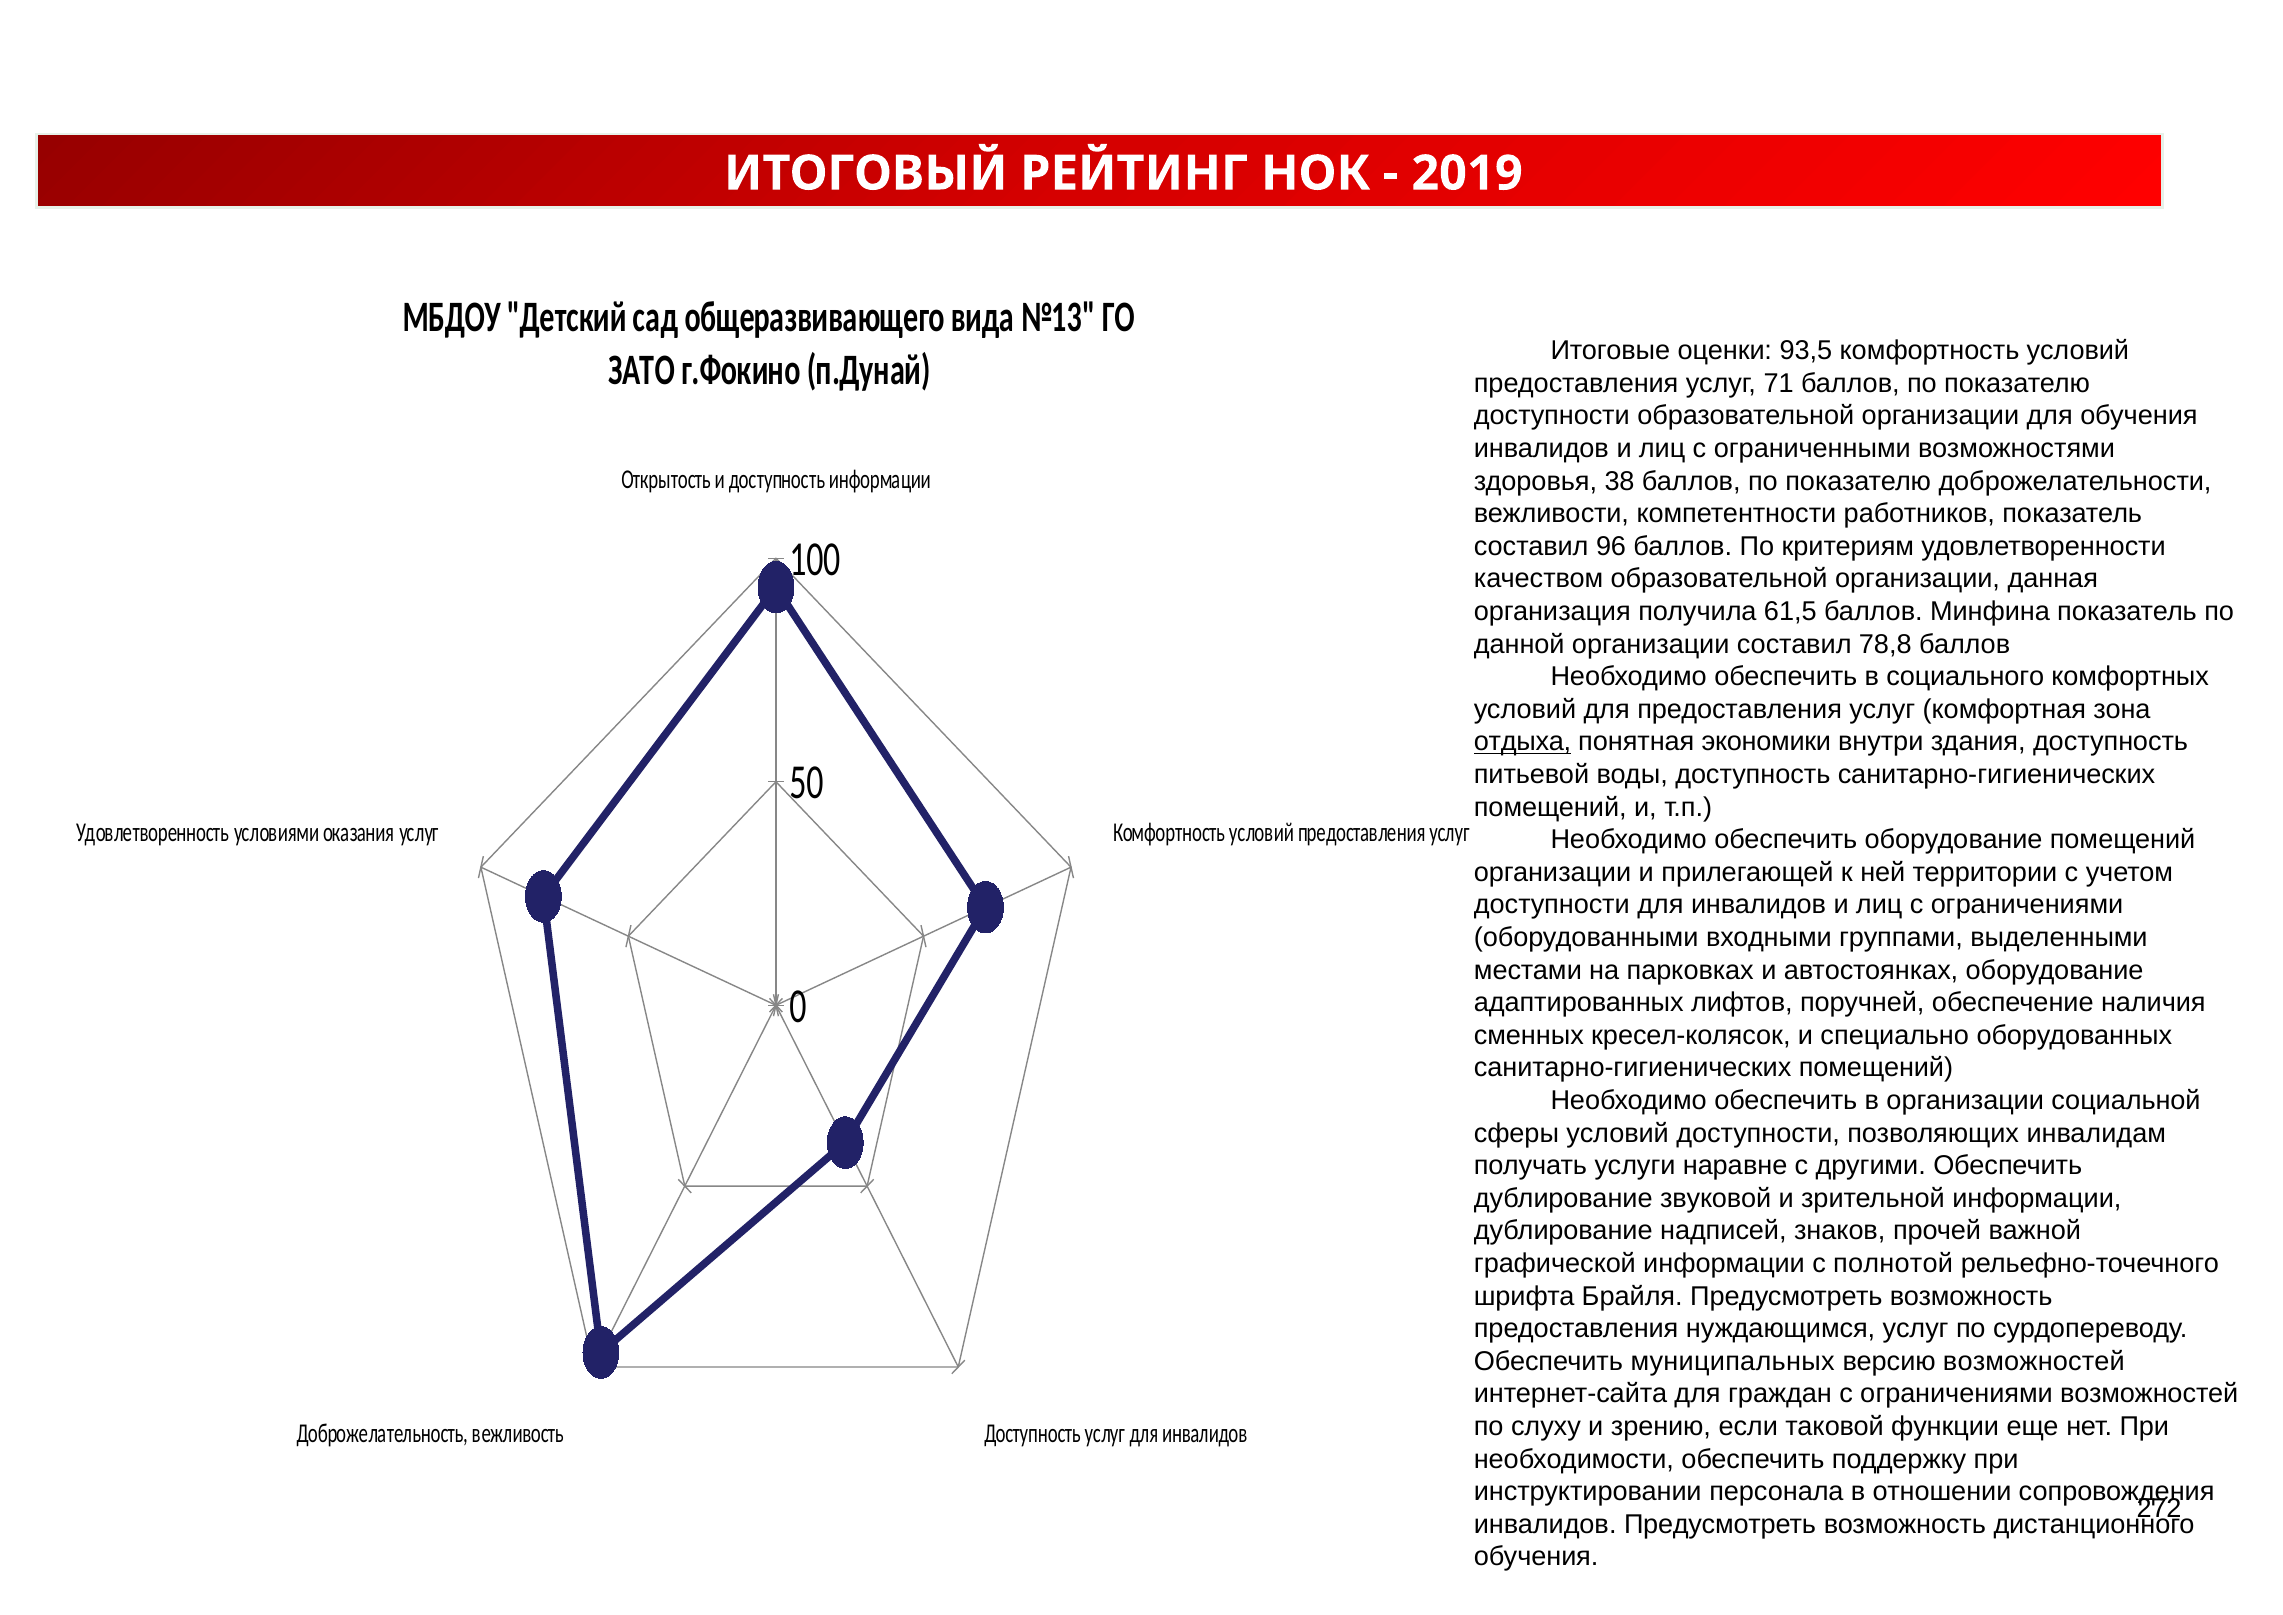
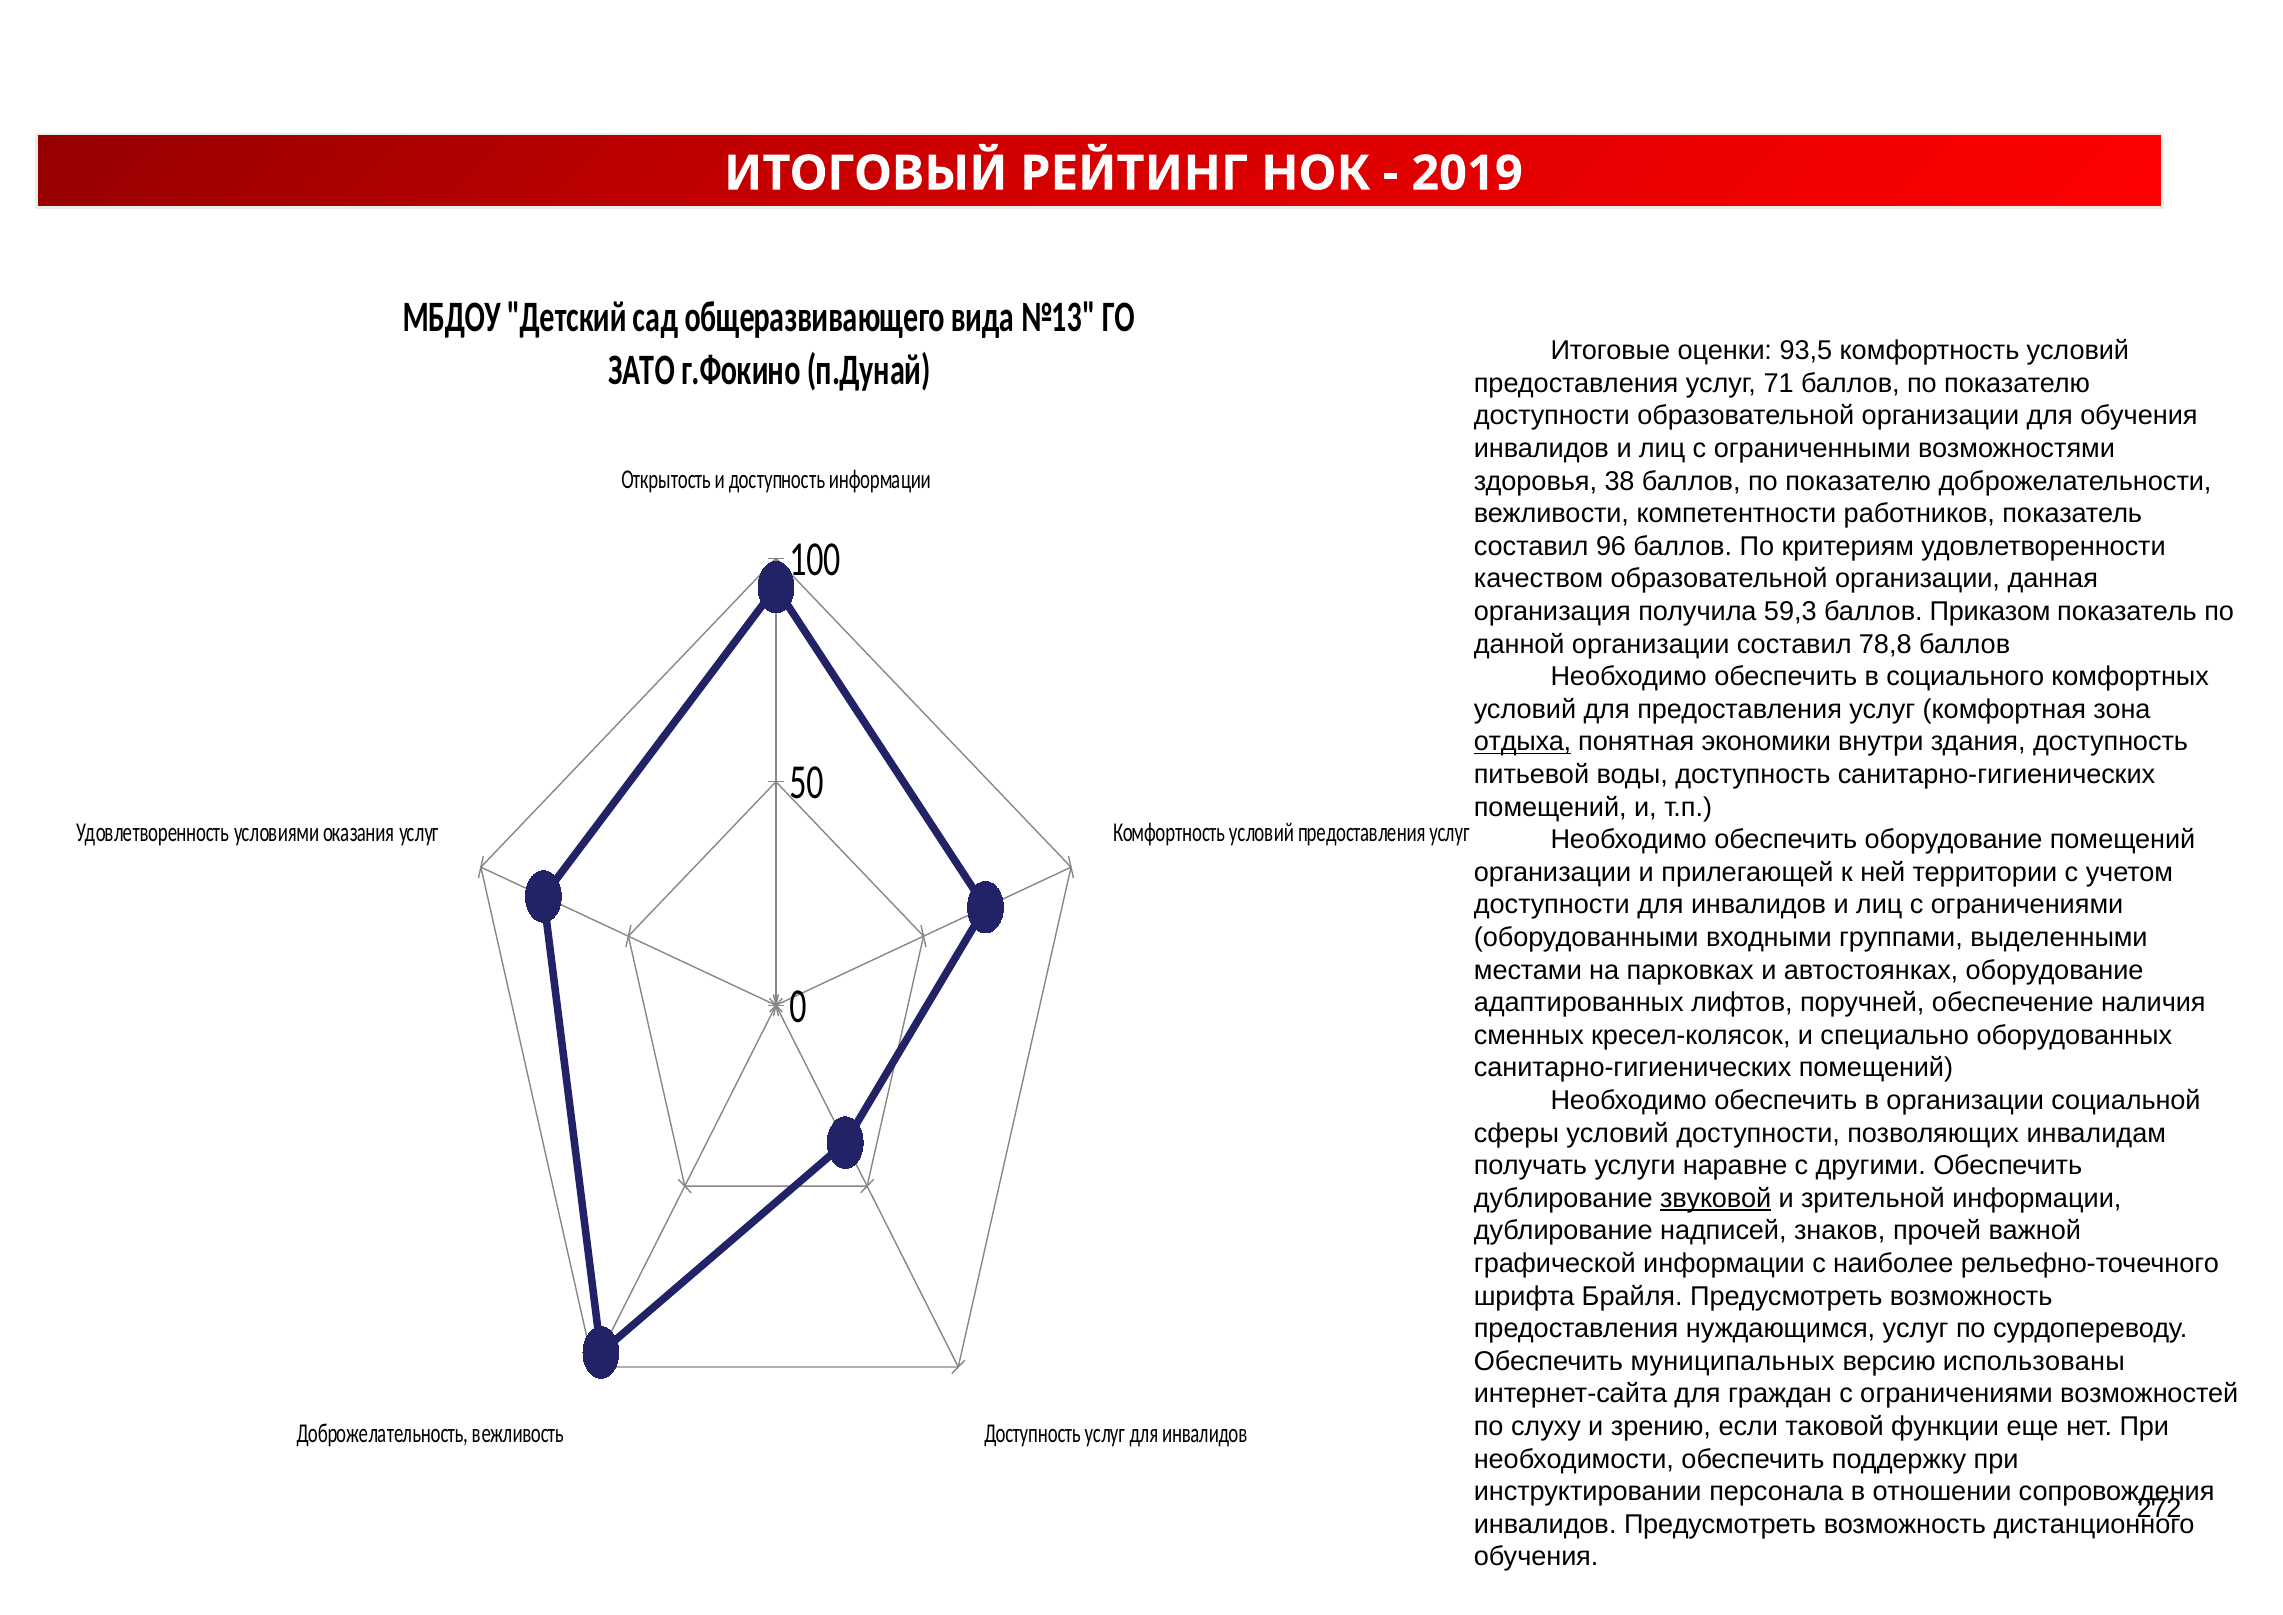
61,5: 61,5 -> 59,3 (1790, 611)
Минфина: Минфина -> Приказом (1990, 611)
звуковой underline: none -> present (1716, 1198)
полнотой: полнотой -> наиболее (1893, 1263)
версию возможностей: возможностей -> использованы (2034, 1361)
